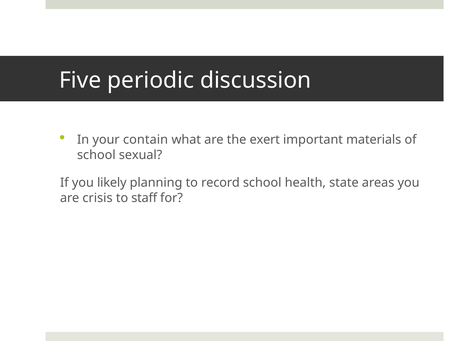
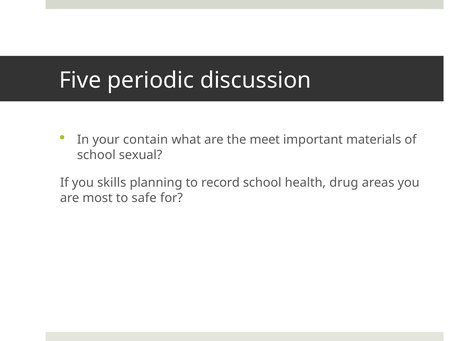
exert: exert -> meet (265, 140)
likely: likely -> skills (112, 183)
state: state -> drug (344, 183)
crisis: crisis -> most (98, 198)
staff: staff -> safe (144, 198)
